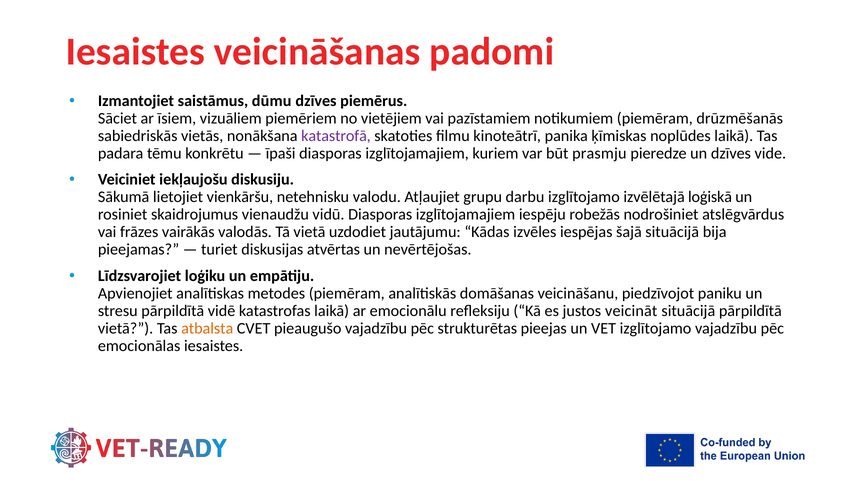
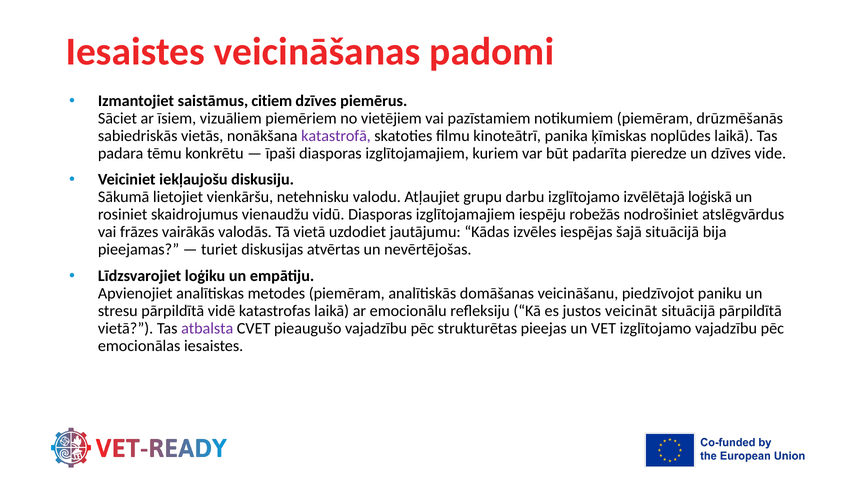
dūmu: dūmu -> citiem (272, 101)
prasmju: prasmju -> padarīta (599, 153)
atbalsta colour: orange -> purple (207, 328)
